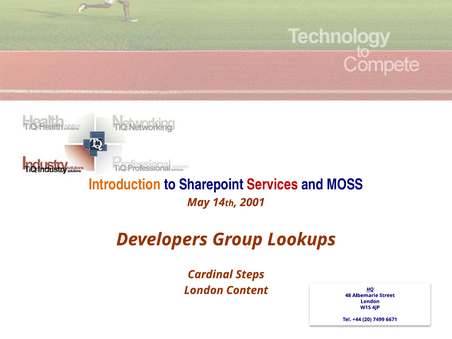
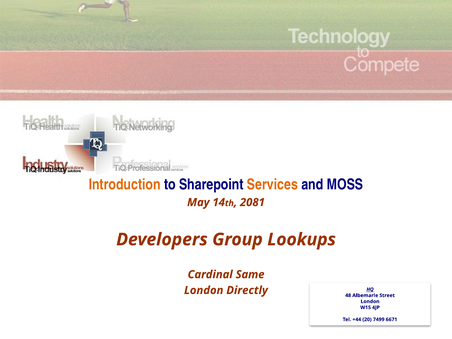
Services colour: red -> orange (272, 185)
2001: 2001 -> 2081 (252, 202)
Steps: Steps -> Same (250, 275)
Content: Content -> Directly (247, 290)
